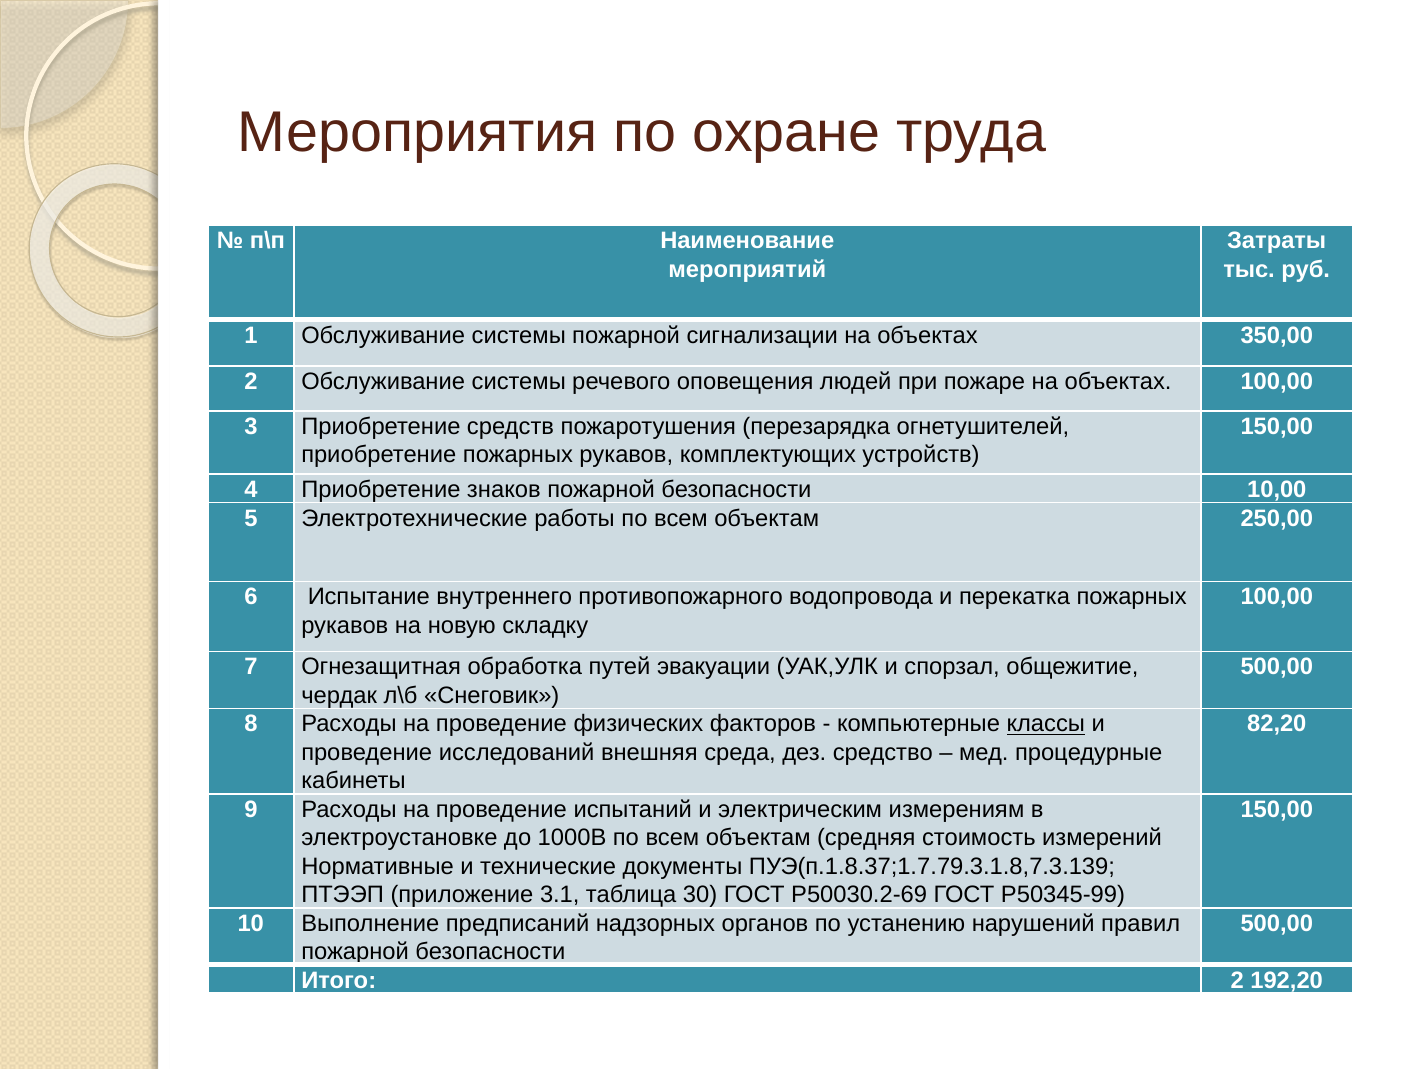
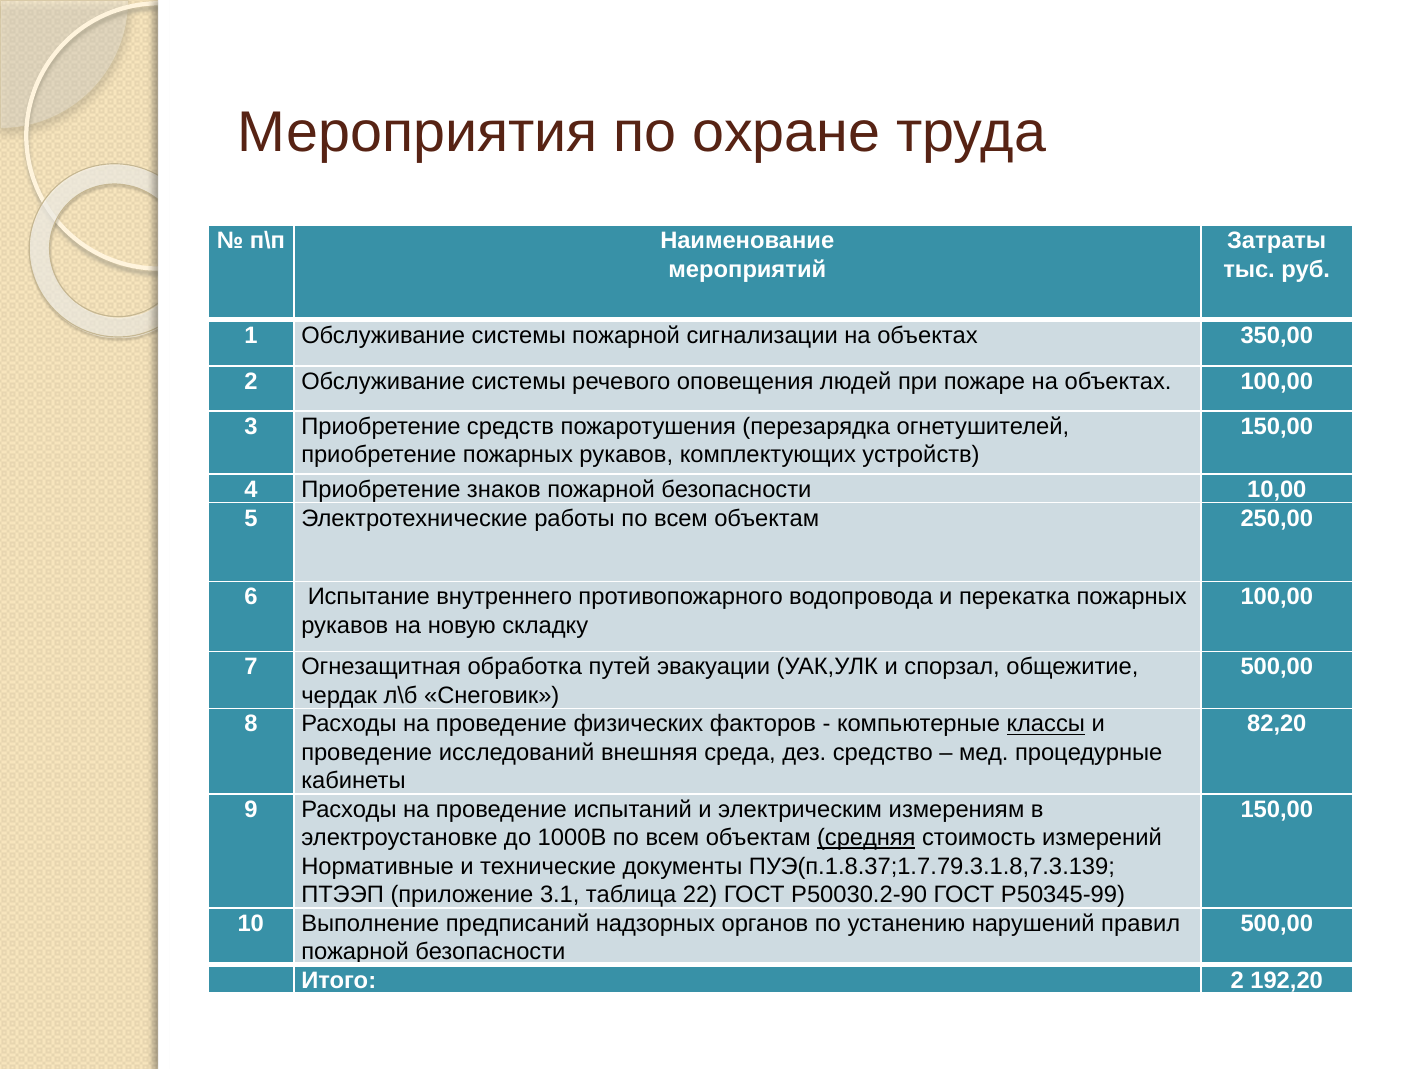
средняя underline: none -> present (866, 838)
30: 30 -> 22 (700, 895)
Р50030.2-69: Р50030.2-69 -> Р50030.2-90 (859, 895)
